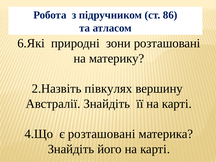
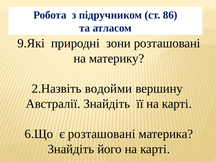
6.Які: 6.Які -> 9.Які (31, 43)
півкулях: півкулях -> водойми (108, 89)
4.Що: 4.Що -> 6.Що (39, 134)
